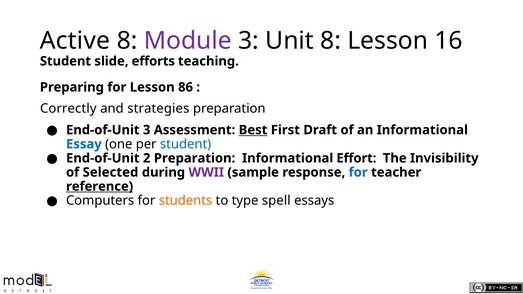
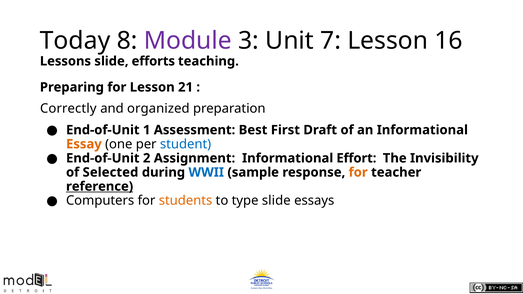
Active: Active -> Today (75, 41)
Unit 8: 8 -> 7 (331, 41)
Student: Student -> Lessons (65, 61)
86: 86 -> 21 (186, 87)
strategies: strategies -> organized (158, 109)
End-of-Unit 3: 3 -> 1 (147, 130)
Best underline: present -> none (253, 130)
Essay colour: blue -> orange (84, 144)
2 Preparation: Preparation -> Assignment (195, 158)
WWII colour: purple -> blue (206, 172)
for colour: blue -> orange (358, 172)
type spell: spell -> slide (276, 201)
